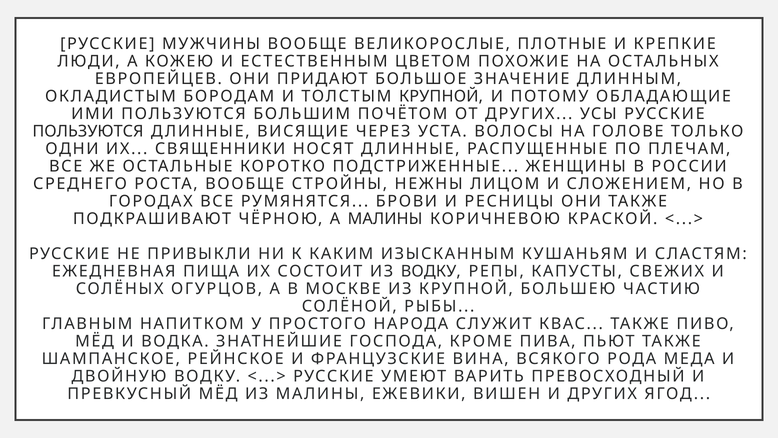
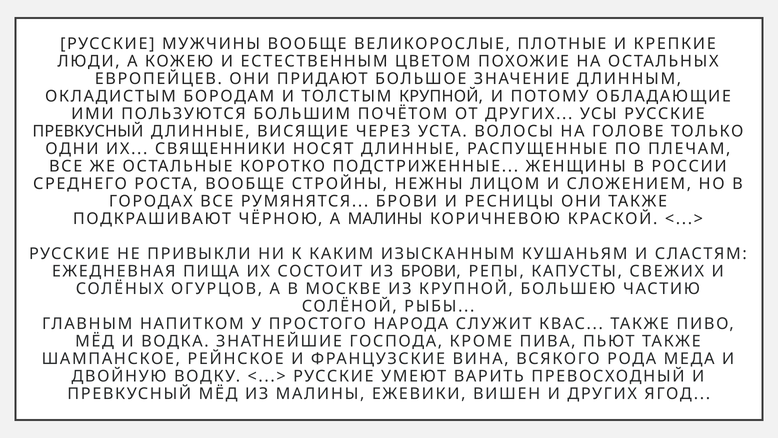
ПОЛЬЗУЮТСЯ: ПОЛЬЗУЮТСЯ -> ПРЕВКУСНЫЙ (88, 131)
ИЗ ВОДКУ: ВОДКУ -> БРОВИ (431, 271)
